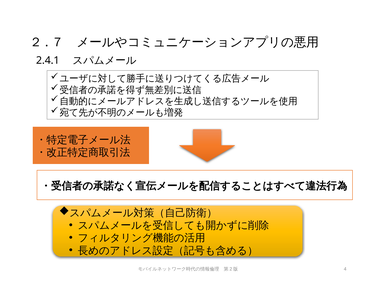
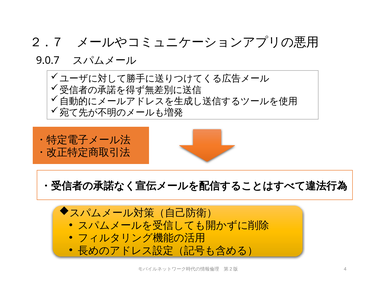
2.4.1: 2.4.1 -> 9.0.7 (48, 60)
